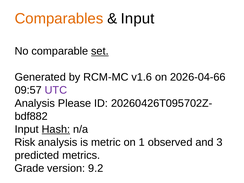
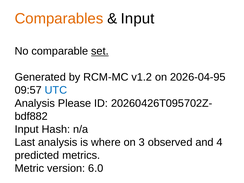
v1.6: v1.6 -> v1.2 (142, 77)
2026-04-66: 2026-04-66 -> 2026-04-95 (198, 77)
UTC colour: purple -> blue (56, 90)
Hash underline: present -> none (56, 129)
Risk: Risk -> Last (25, 142)
metric: metric -> where (106, 142)
1: 1 -> 3 (142, 142)
3: 3 -> 4 (220, 142)
Grade: Grade -> Metric (29, 168)
9.2: 9.2 -> 6.0 (96, 168)
